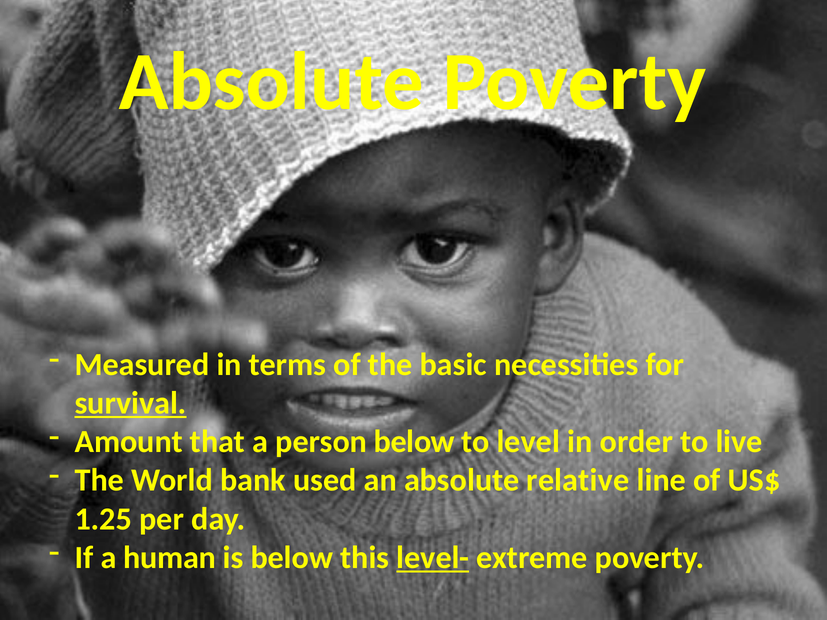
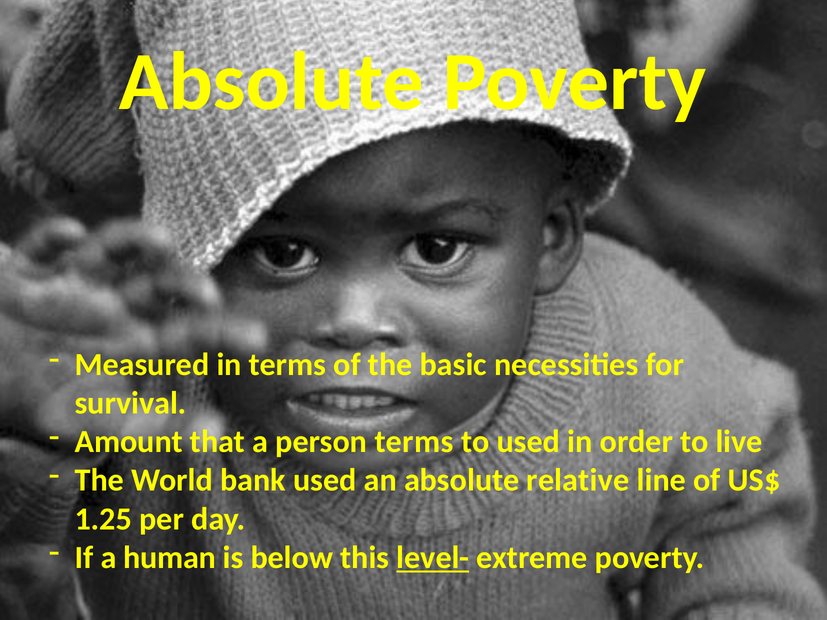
survival underline: present -> none (131, 403)
person below: below -> terms (414, 442)
to level: level -> used (528, 442)
